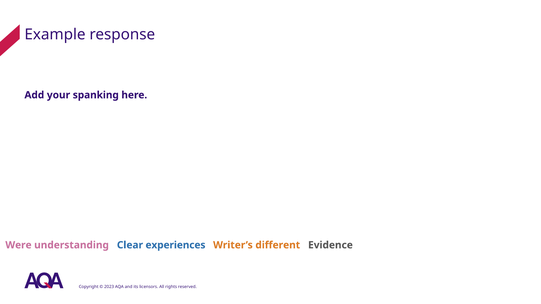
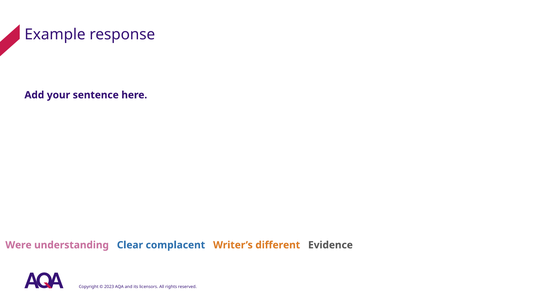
spanking: spanking -> sentence (96, 95)
experiences: experiences -> complacent (175, 245)
